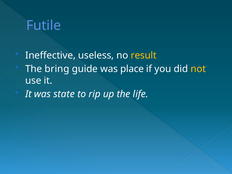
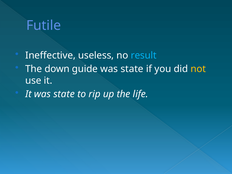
result colour: yellow -> light blue (144, 55)
bring: bring -> down (57, 69)
guide was place: place -> state (132, 69)
